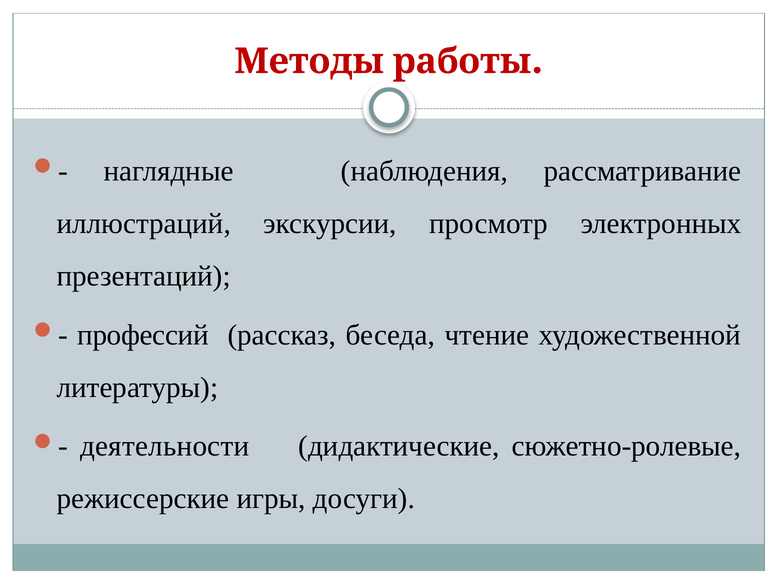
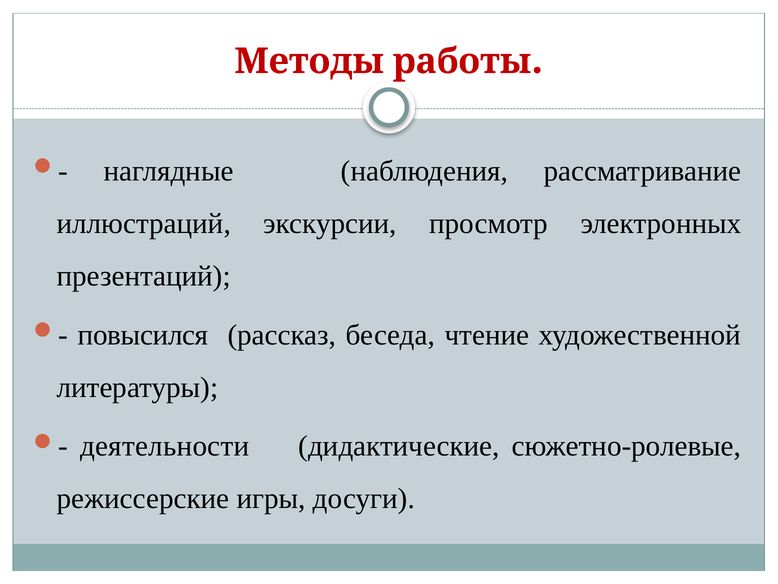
профессий: профессий -> повысился (143, 335)
